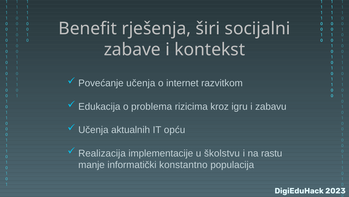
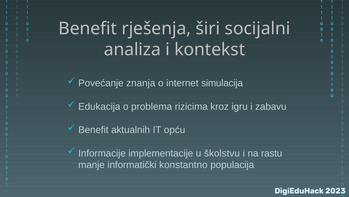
zabave: zabave -> analiza (132, 50)
Povećanje učenja: učenja -> znanja (141, 83)
razvitkom: razvitkom -> simulacija (222, 83)
Učenja: Učenja -> Benefit (93, 130)
Realizacija: Realizacija -> Informacije (102, 153)
